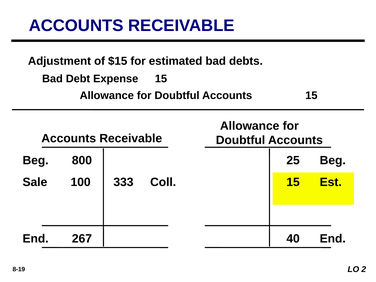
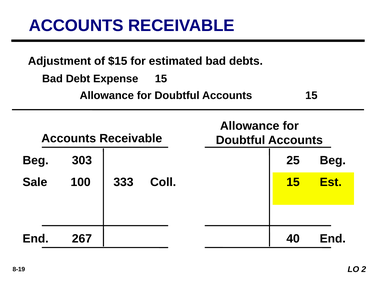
800: 800 -> 303 (82, 160)
